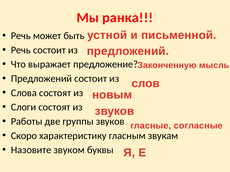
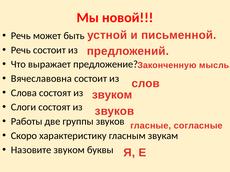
ранка: ранка -> новой (128, 18)
Предложений: Предложений -> Вячеславовна (41, 79)
новым: новым -> звуком (112, 95)
